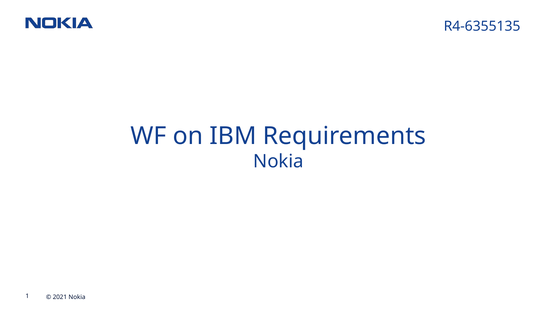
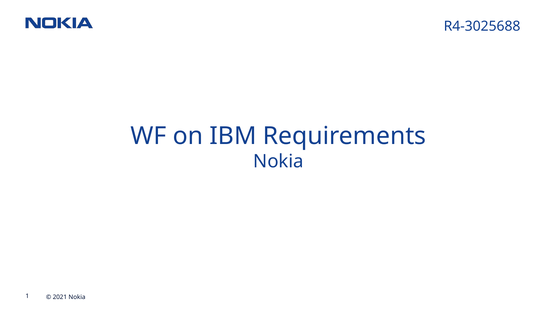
R4-6355135: R4-6355135 -> R4-3025688 (482, 26)
